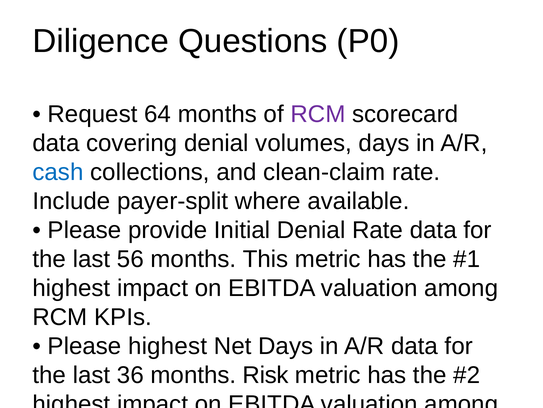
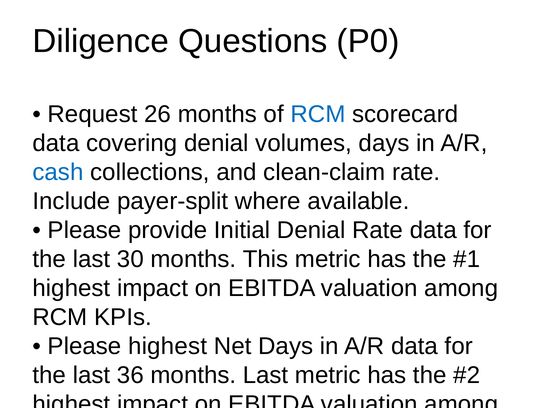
64: 64 -> 26 (158, 114)
RCM colour: purple -> blue (318, 114)
56: 56 -> 30 (130, 259)
months Risk: Risk -> Last (265, 375)
